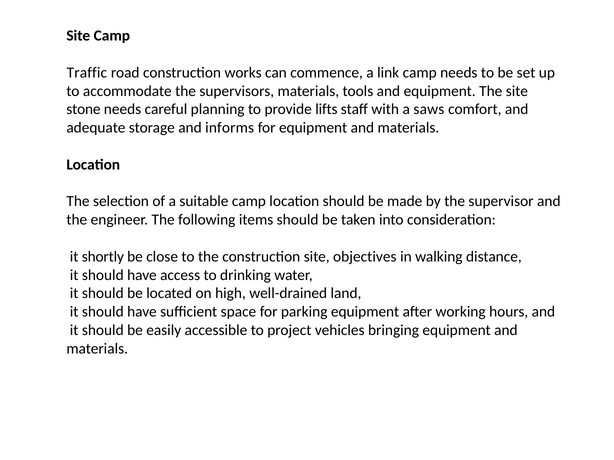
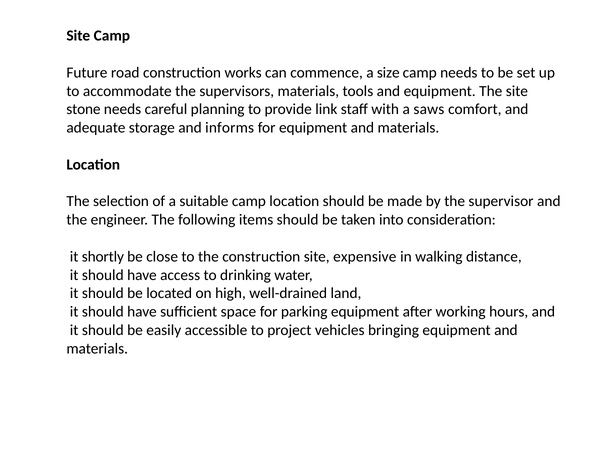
Traffic: Traffic -> Future (87, 73)
link: link -> size (388, 73)
lifts: lifts -> link (326, 110)
objectives: objectives -> expensive (365, 257)
